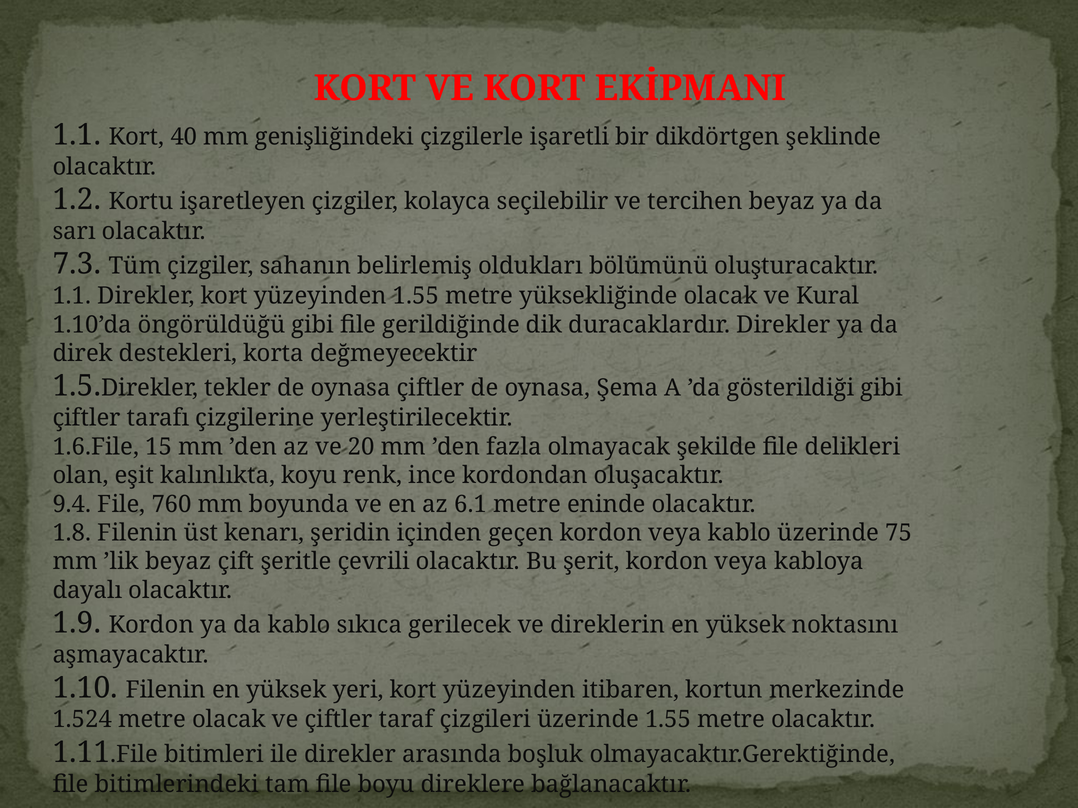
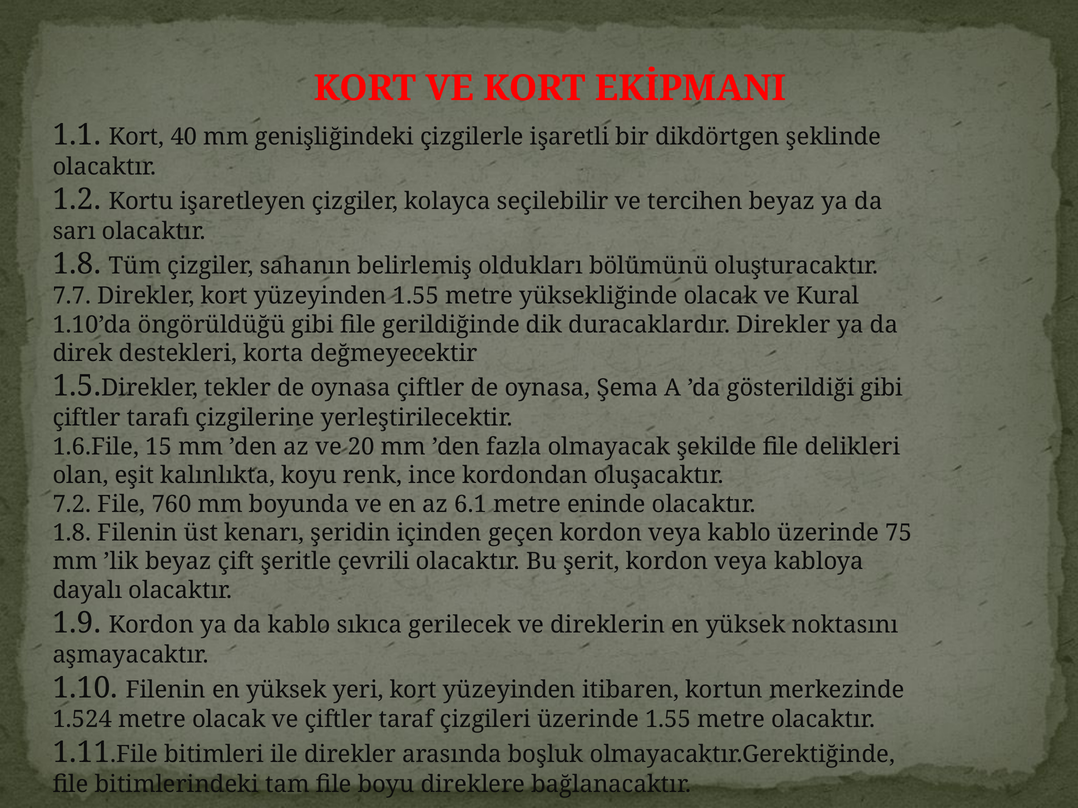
7.3: 7.3 -> 1.8 (77, 264)
1.1: 1.1 -> 7.7 (72, 296)
9.4: 9.4 -> 7.2 (72, 504)
